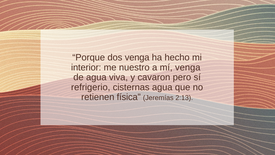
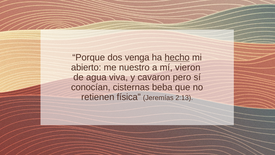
hecho underline: none -> present (177, 57)
interior: interior -> abierto (86, 67)
mí venga: venga -> vieron (188, 67)
refrigerio: refrigerio -> conocían (91, 87)
cisternas agua: agua -> beba (162, 87)
